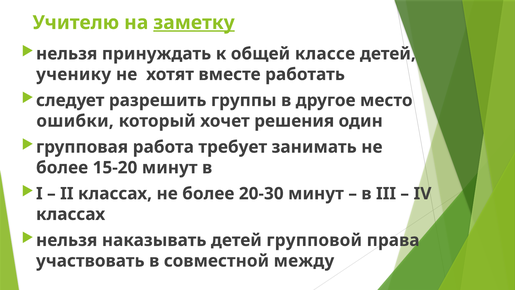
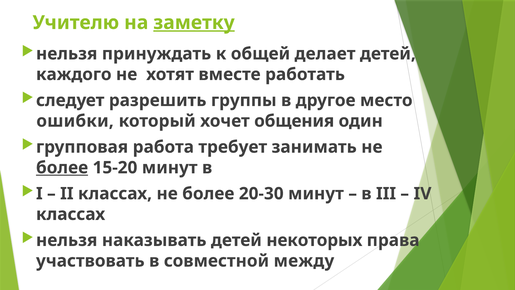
классе: классе -> делает (325, 54)
ученику: ученику -> каждого (74, 74)
решения: решения -> общения (294, 121)
более underline: none -> present (62, 167)
групповой: групповой -> некоторых (314, 240)
